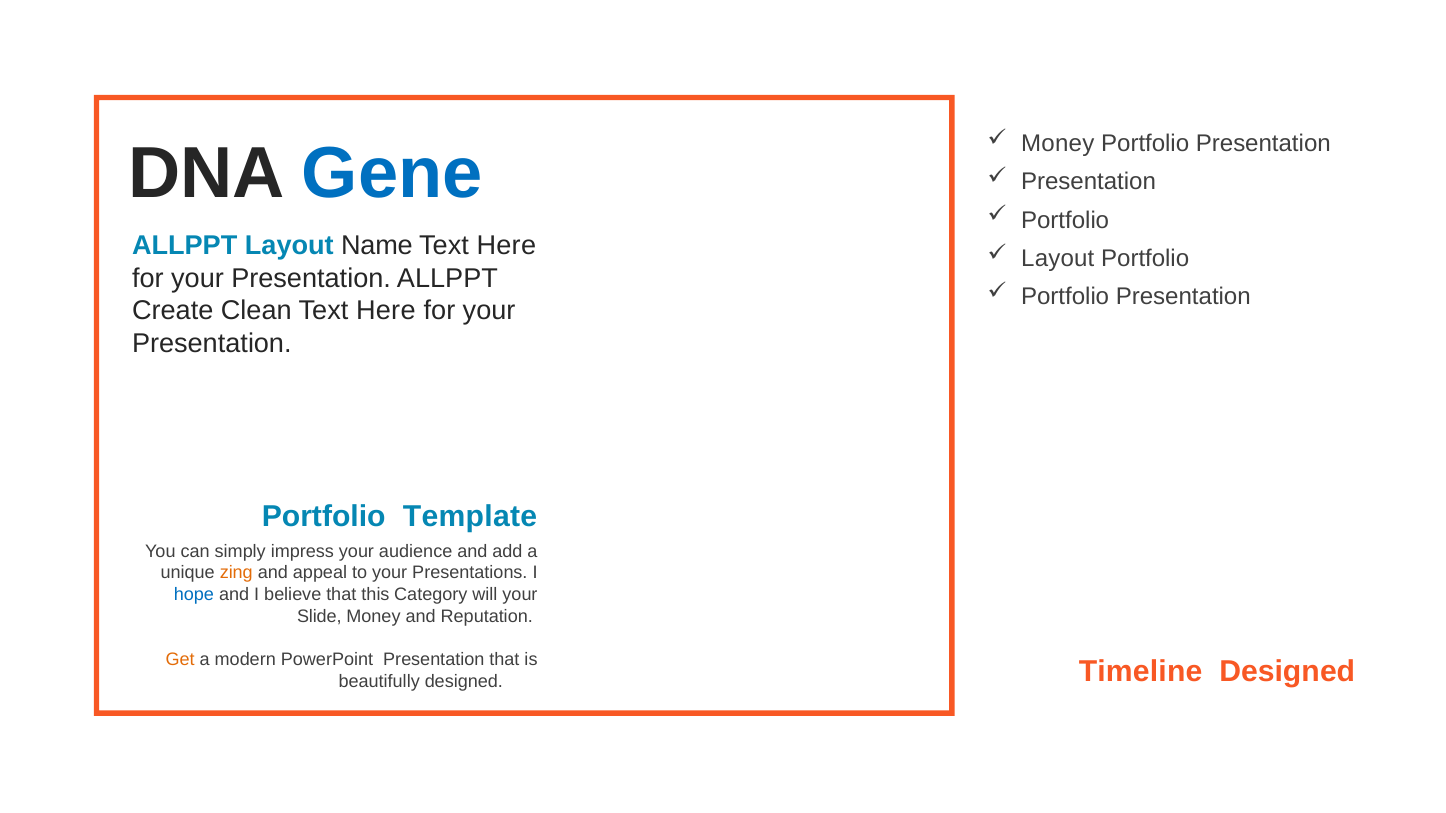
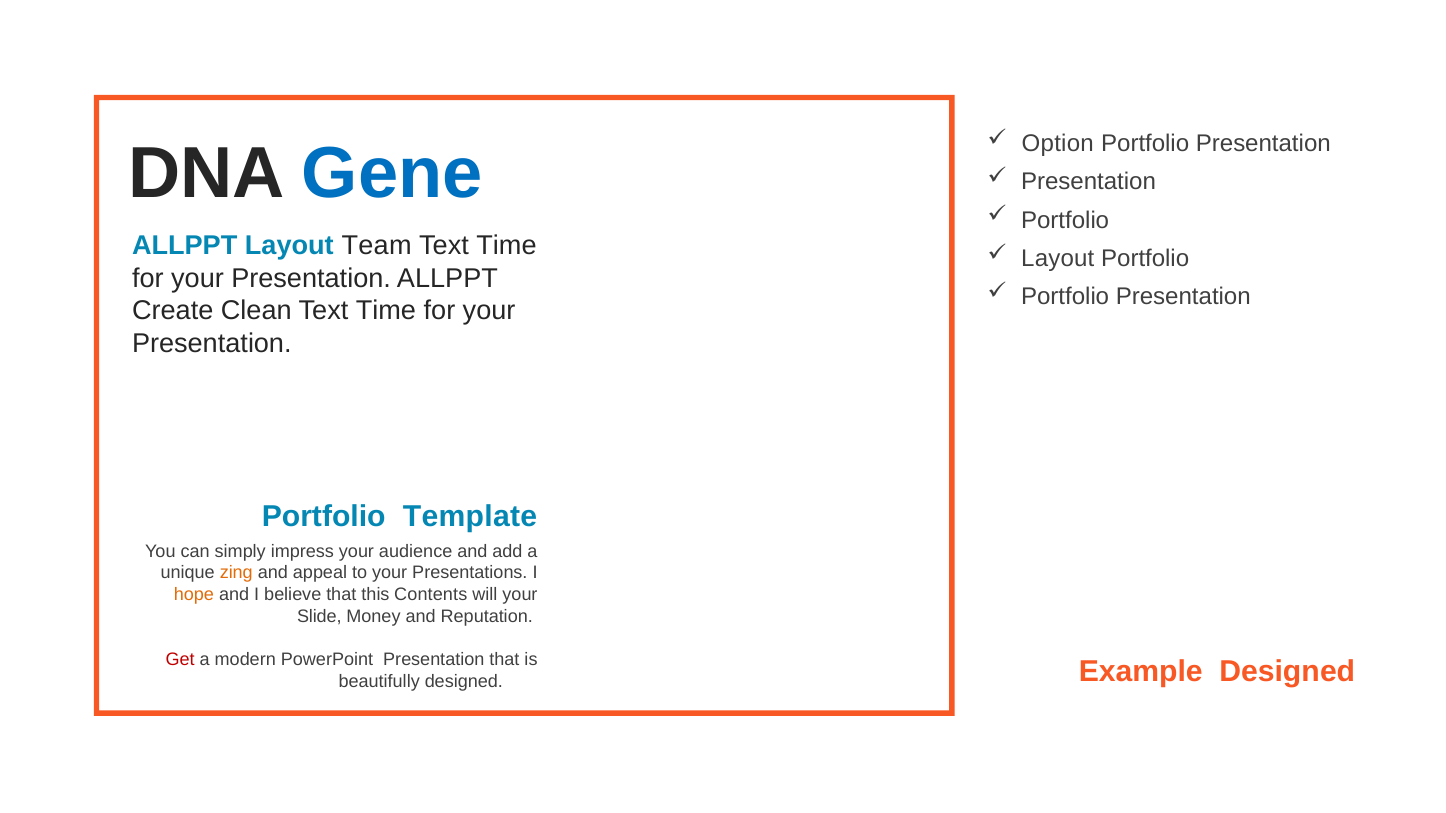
Money: Money -> Option (1058, 144)
Name: Name -> Team (377, 246)
Here: Here -> Time (506, 246)
Clean Text Here: Here -> Time (386, 311)
hope colour: blue -> orange (194, 595)
Category: Category -> Contents (431, 595)
Get colour: orange -> red (180, 660)
Timeline: Timeline -> Example (1141, 672)
